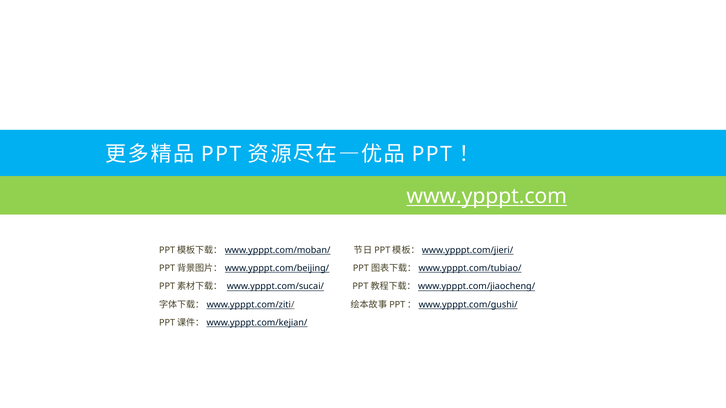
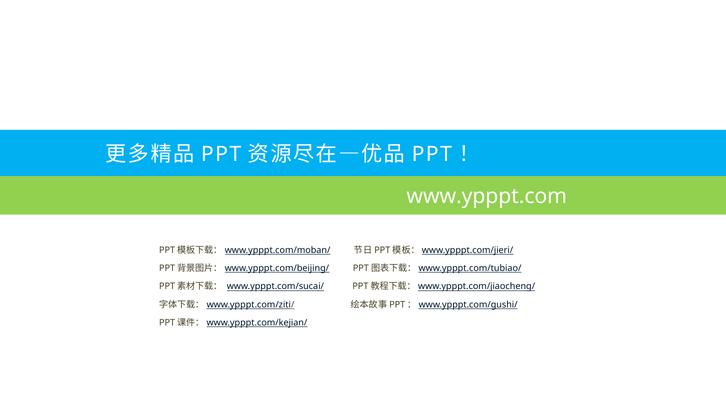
www.ypppt.com underline: present -> none (487, 197)
